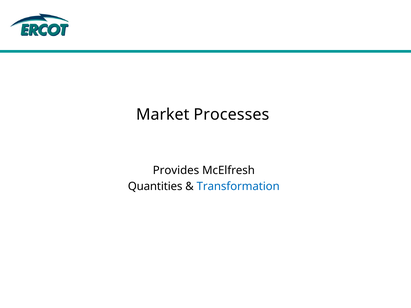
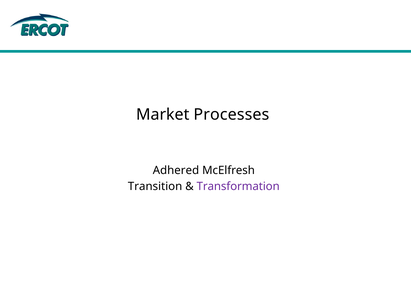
Provides: Provides -> Adhered (176, 171)
Quantities: Quantities -> Transition (155, 187)
Transformation colour: blue -> purple (238, 187)
